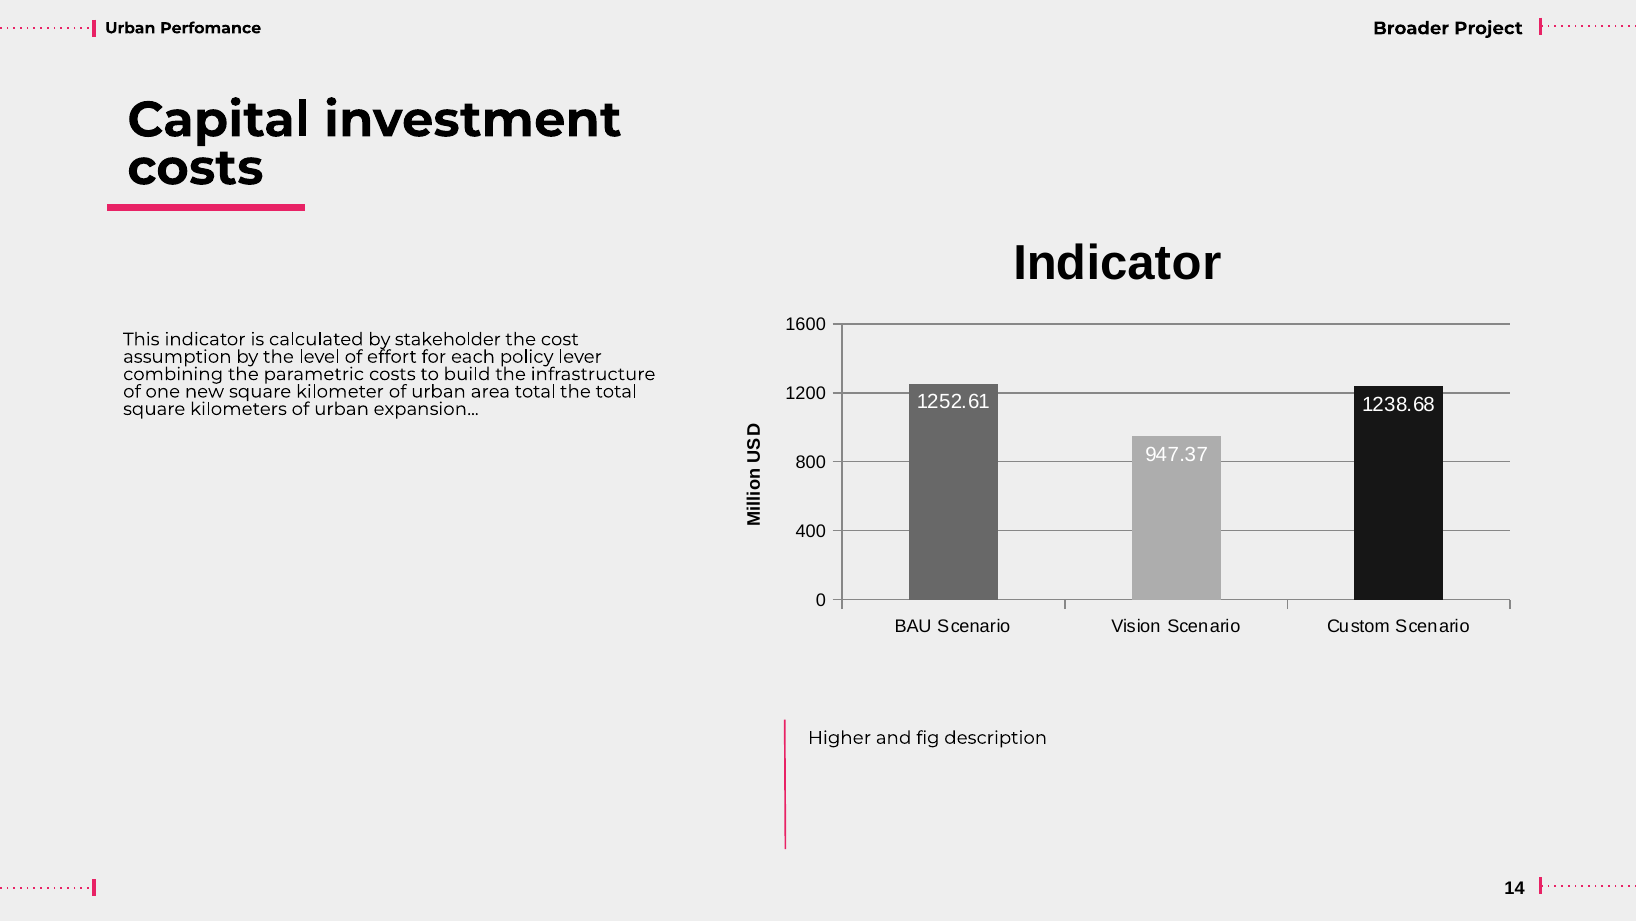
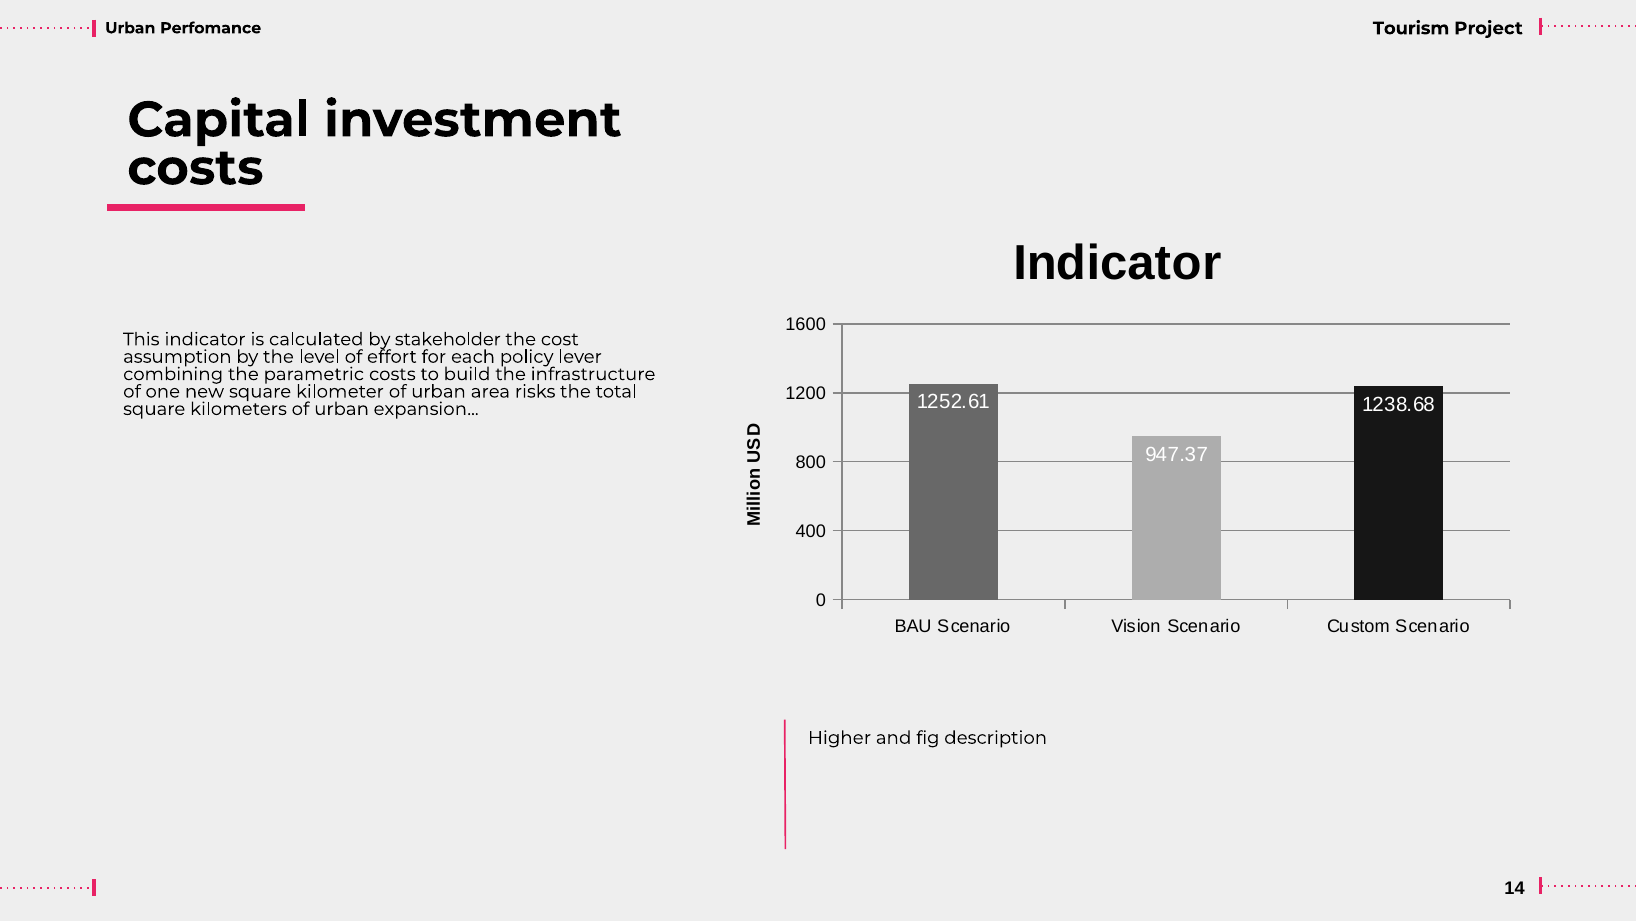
Broader: Broader -> Tourism (1411, 28)
area total: total -> risks (535, 391)
